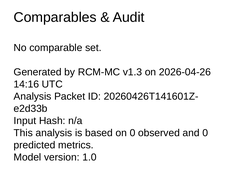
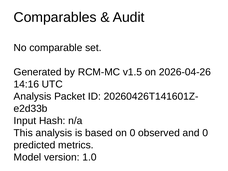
v1.3: v1.3 -> v1.5 (132, 72)
